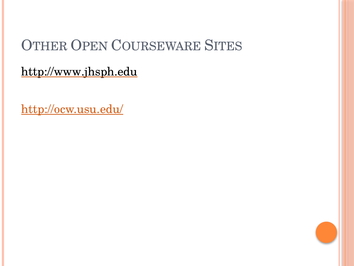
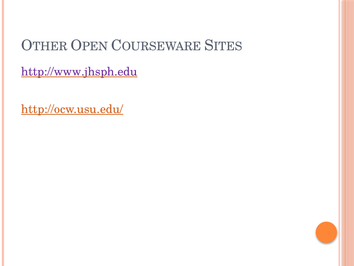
http://www.jhsph.edu colour: black -> purple (79, 72)
